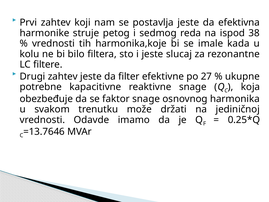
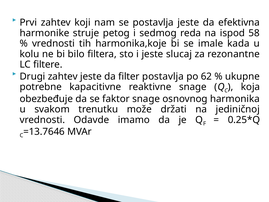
38: 38 -> 58 (254, 33)
filter efektivne: efektivne -> postavlja (163, 76)
27: 27 -> 62 (206, 76)
